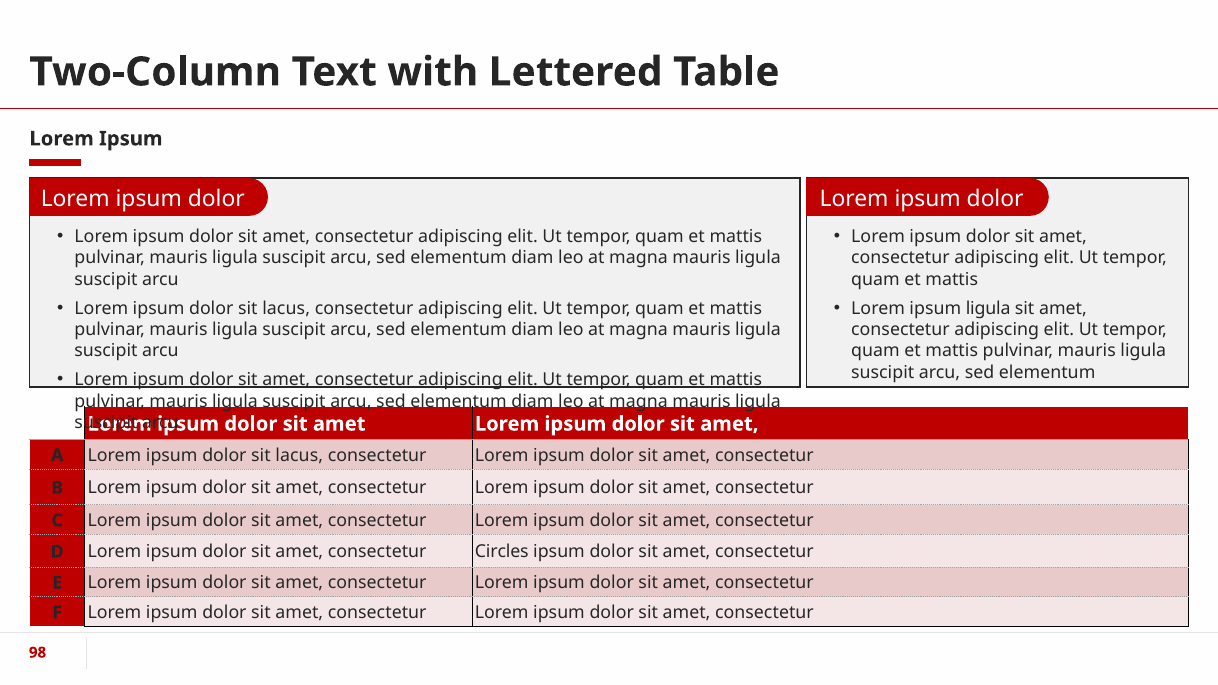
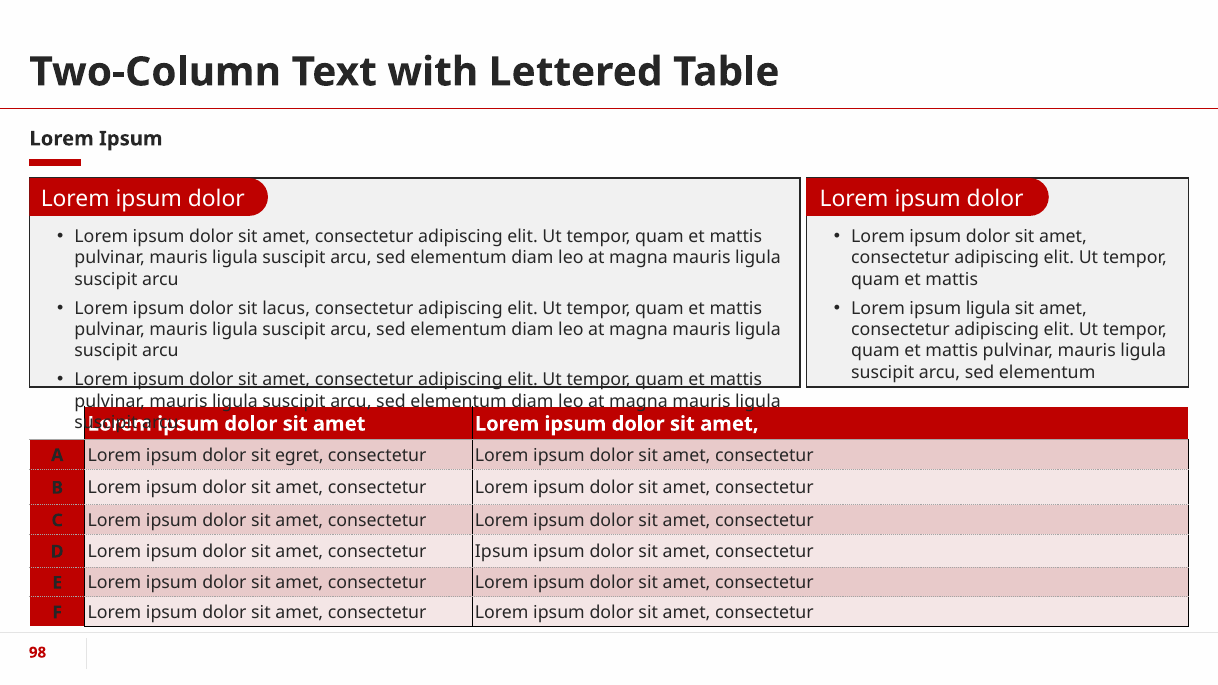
lacus: lacus -> egret (299, 455)
consectetur Circles: Circles -> Ipsum (502, 552)
